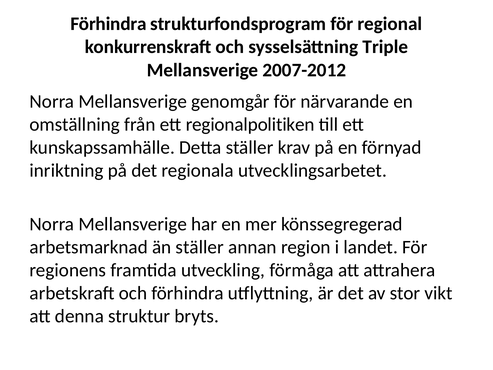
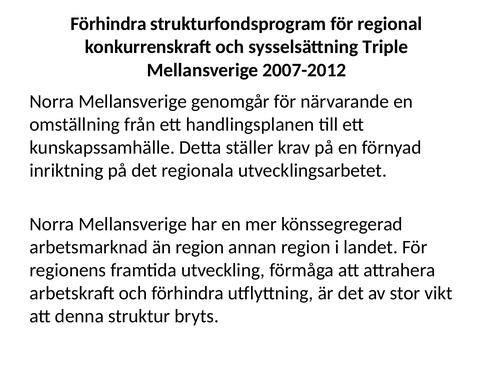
regionalpolitiken: regionalpolitiken -> handlingsplanen (250, 125)
än ställer: ställer -> region (200, 247)
